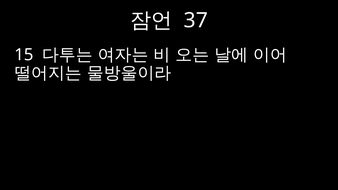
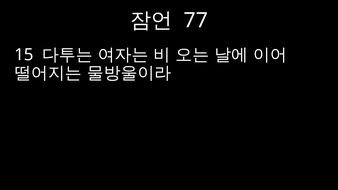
37: 37 -> 77 (196, 20)
